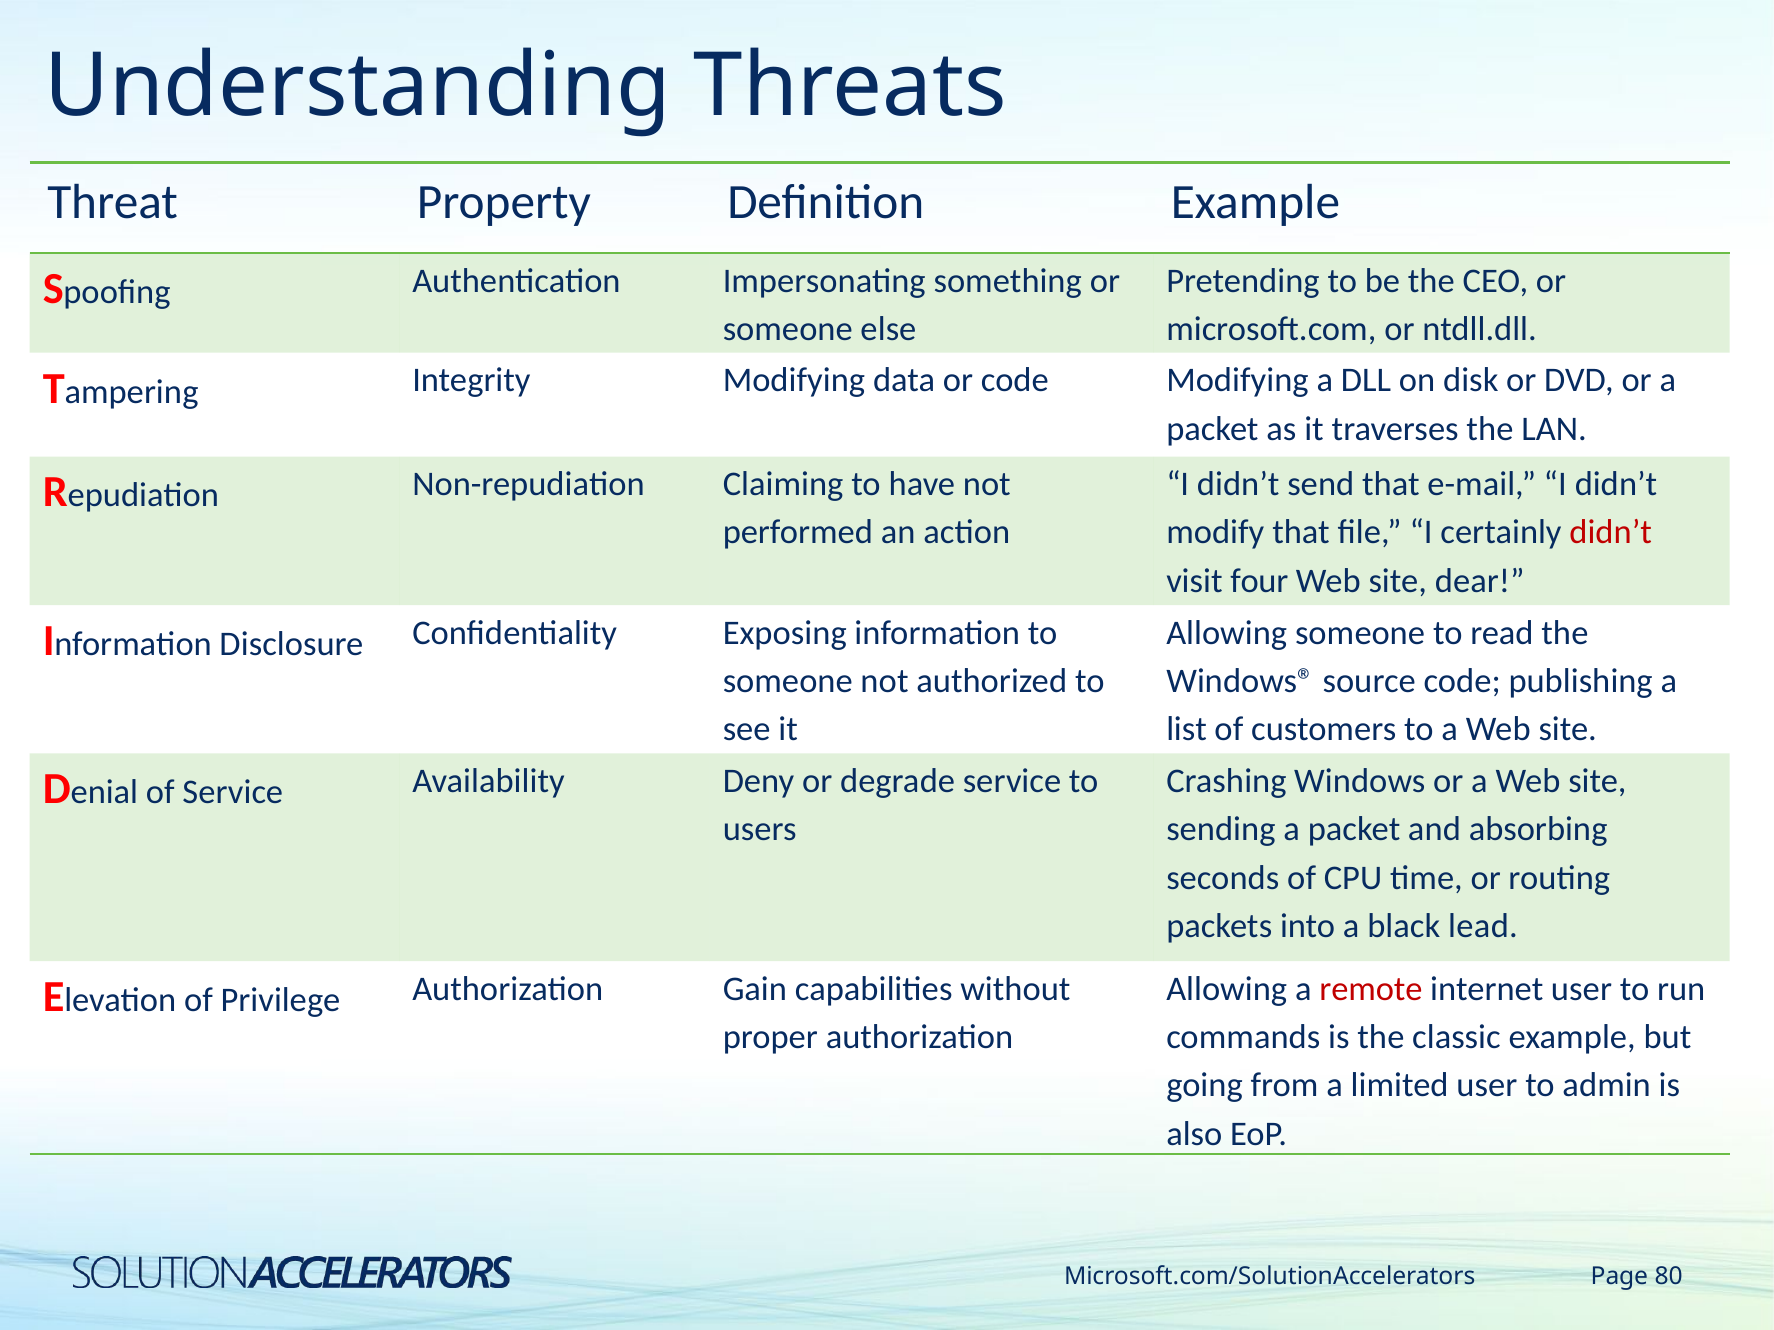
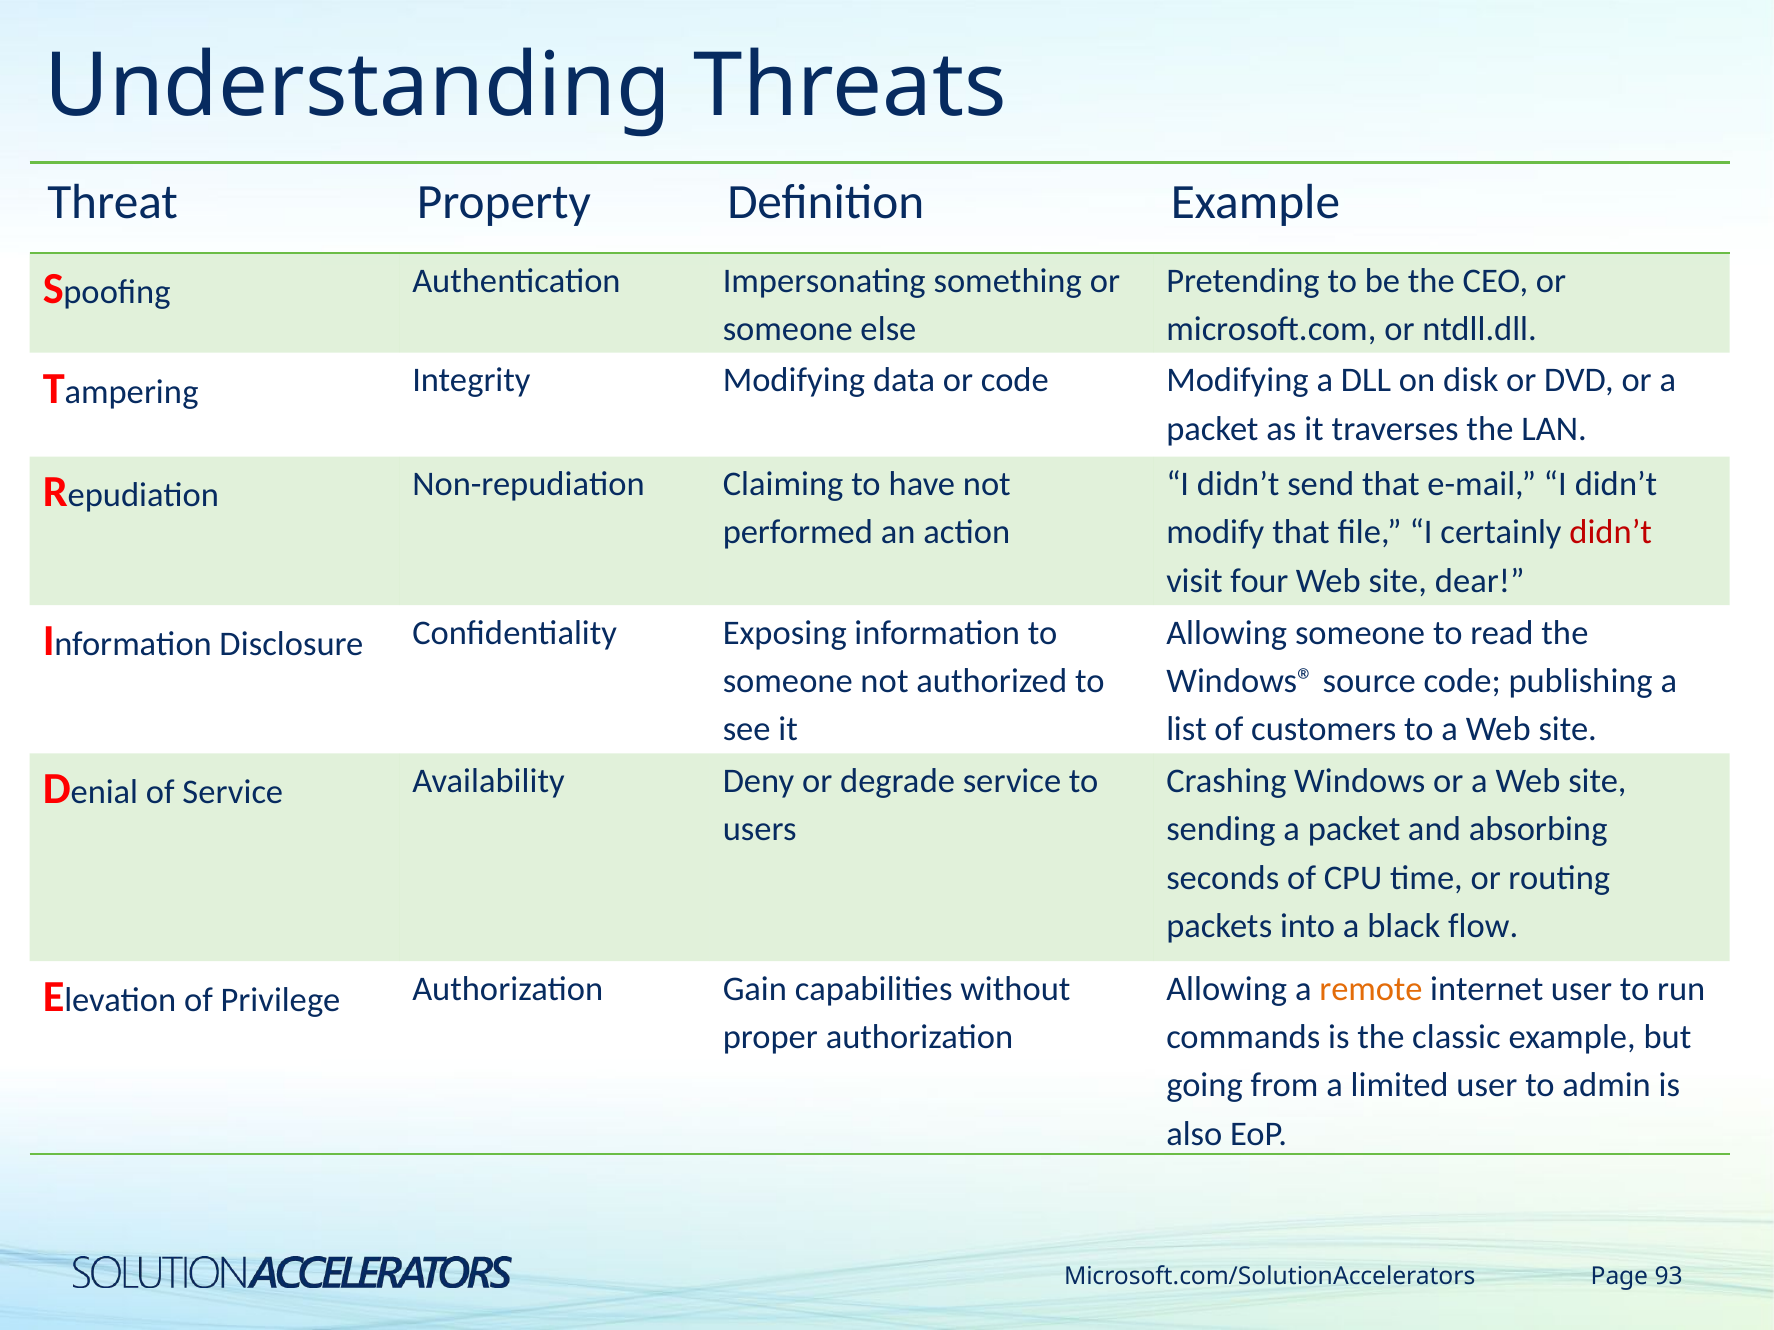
lead: lead -> flow (1483, 926)
remote colour: red -> orange (1371, 989)
80: 80 -> 93 (1669, 1277)
